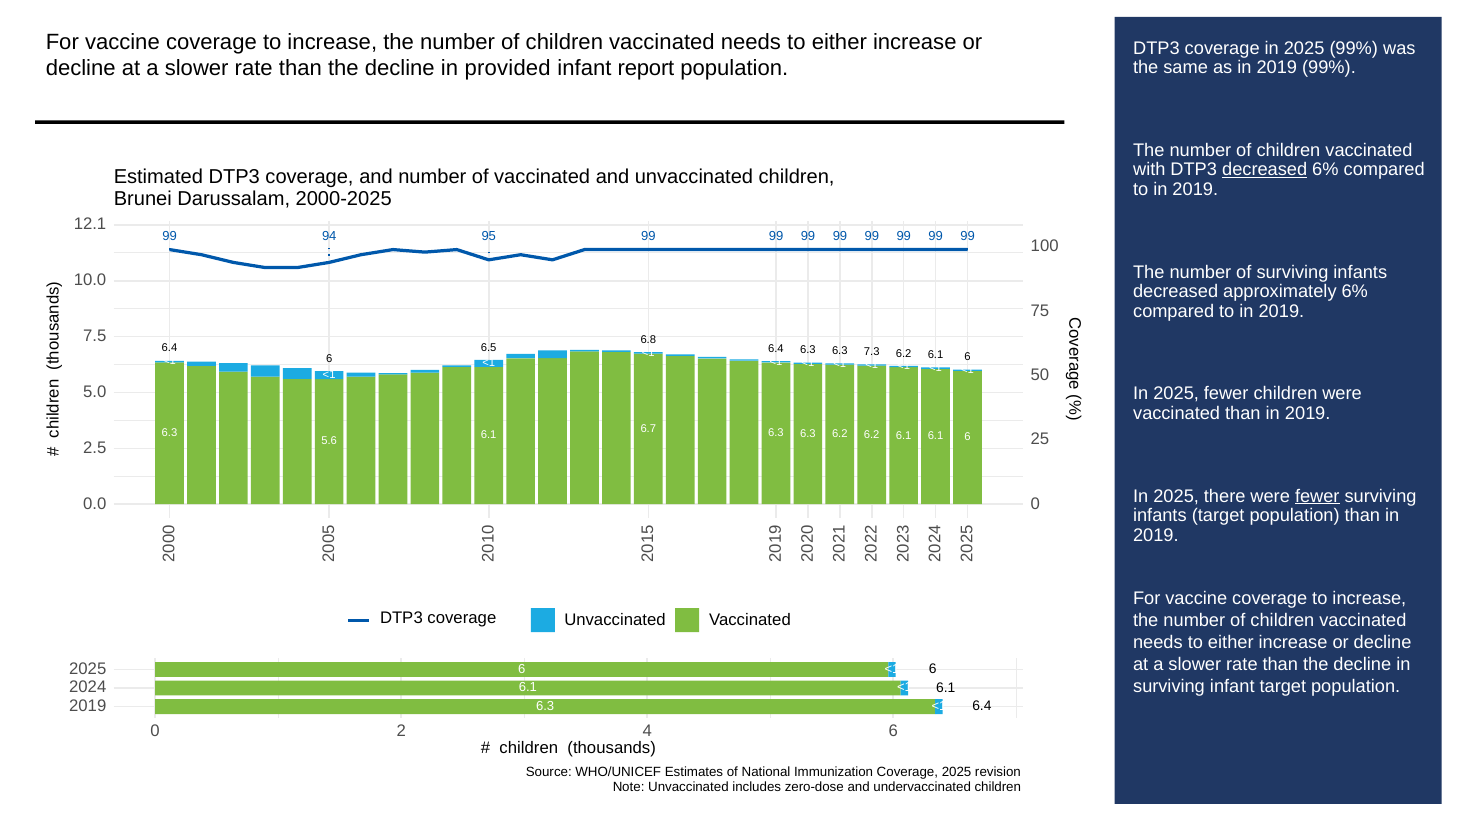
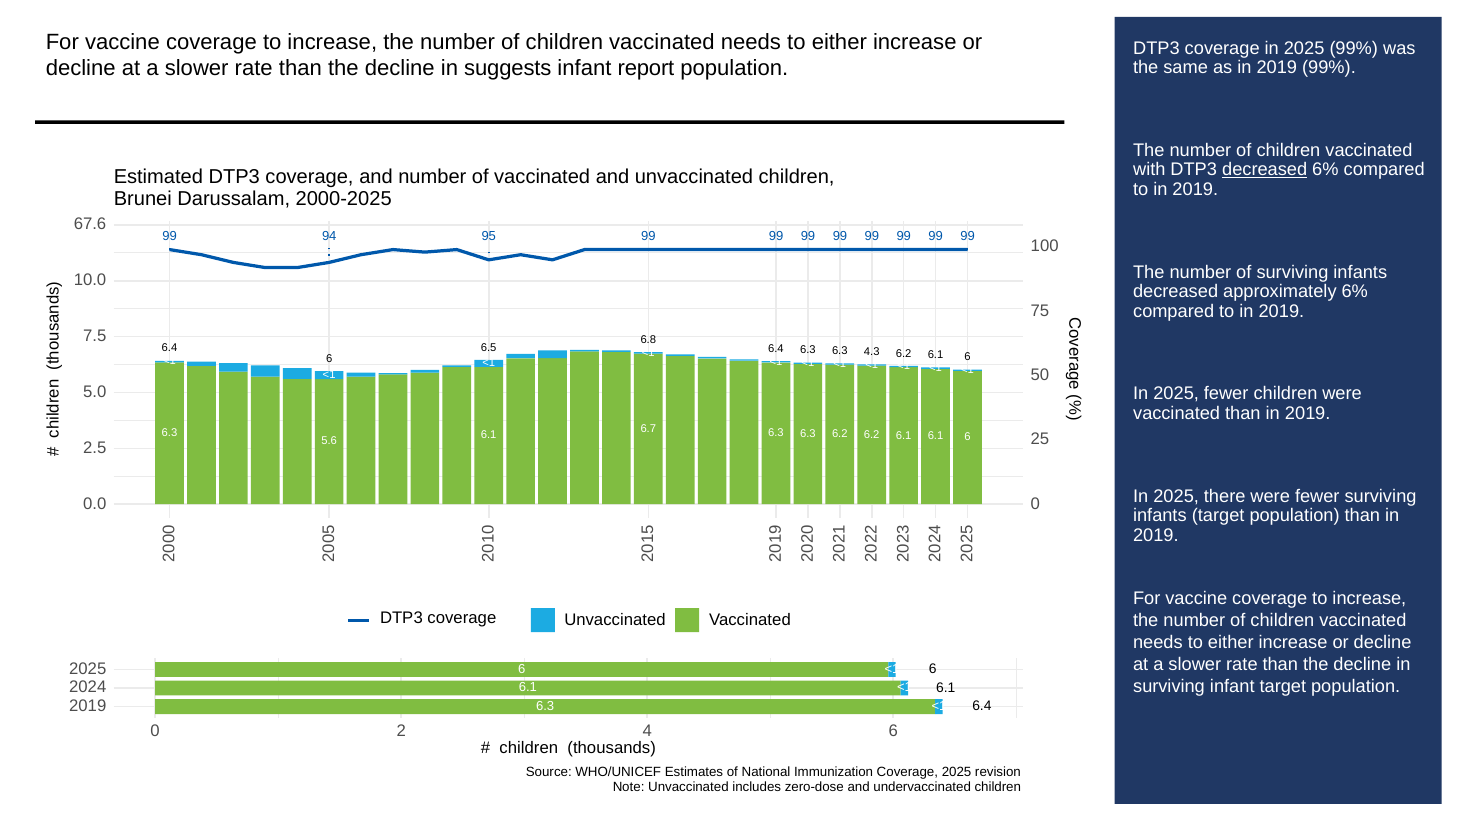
provided: provided -> suggests (508, 69)
12.1: 12.1 -> 67.6 (90, 224)
7.3: 7.3 -> 4.3 (872, 352)
fewer underline: present -> none (1317, 496)
